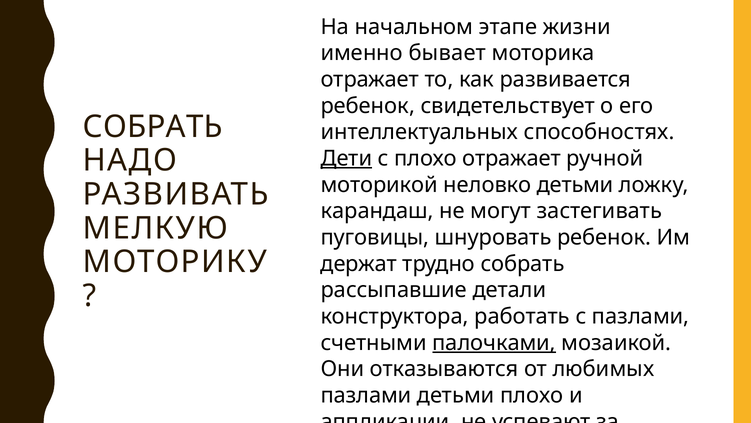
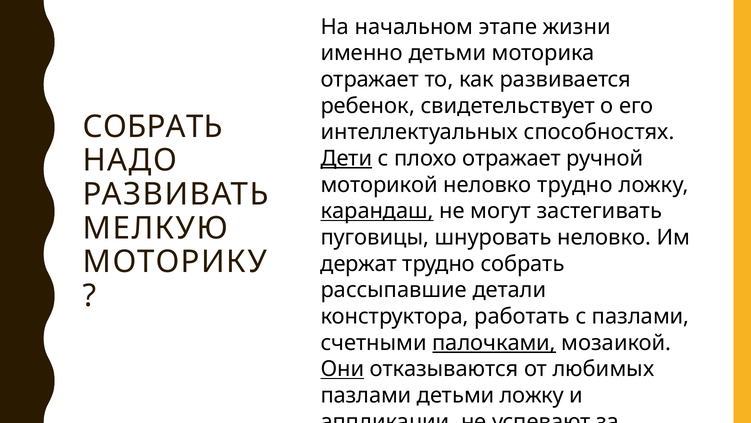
именно бывает: бывает -> детьми (447, 53)
неловко детьми: детьми -> трудно (575, 185)
карандаш underline: none -> present (377, 211)
шнуровать ребенок: ребенок -> неловко (604, 237)
Они underline: none -> present (342, 369)
детьми плохо: плохо -> ложку (532, 395)
